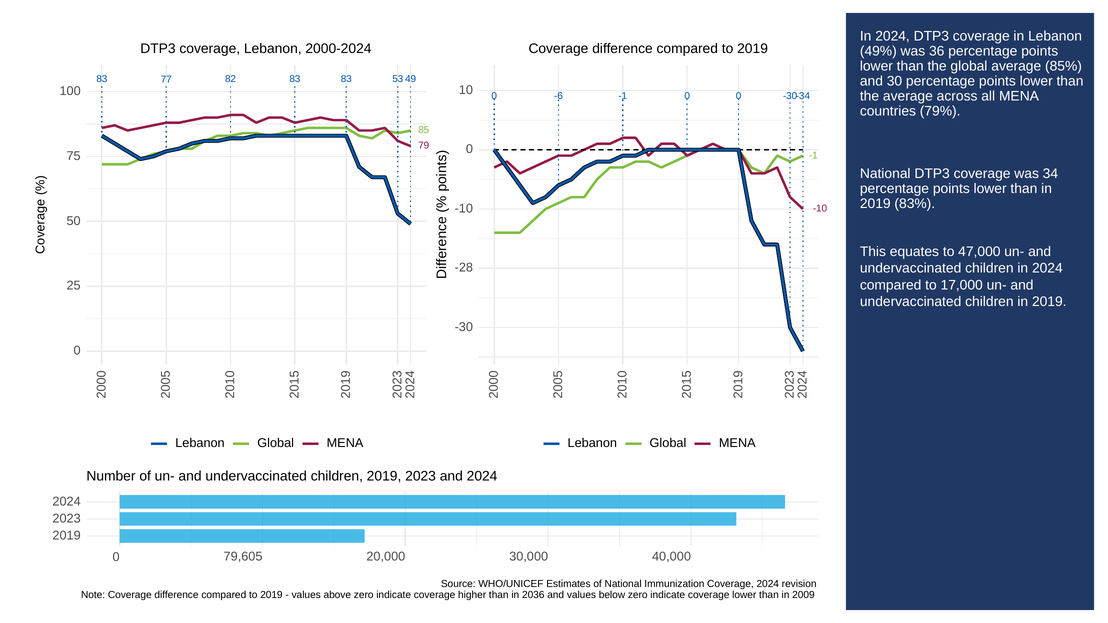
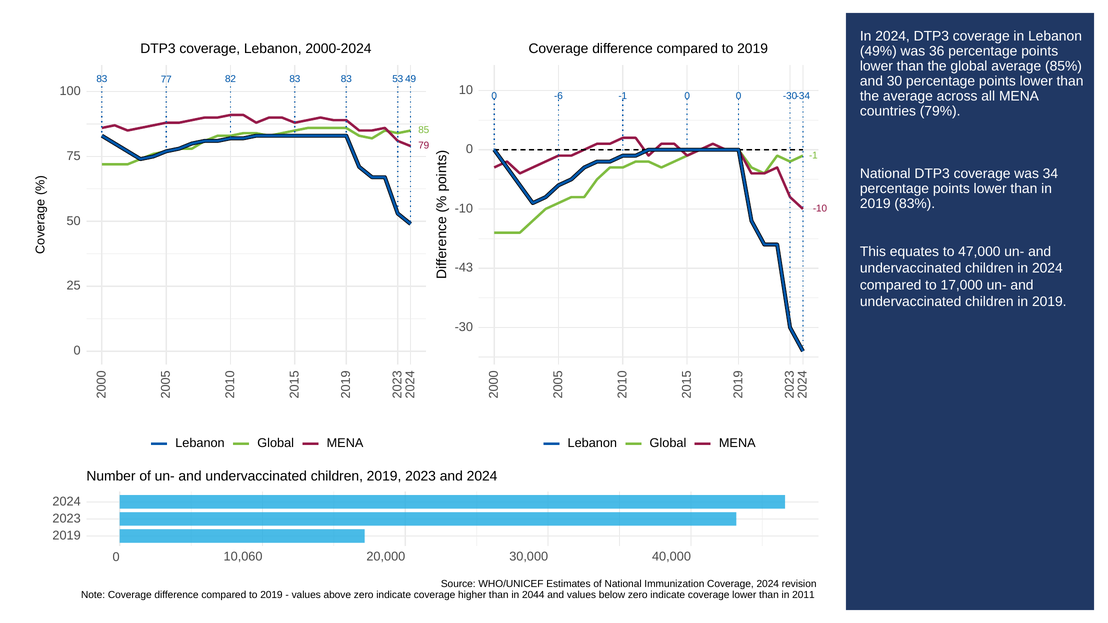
-28: -28 -> -43 (464, 268)
79,605: 79,605 -> 10,060 (243, 557)
2036: 2036 -> 2044 (533, 595)
2009: 2009 -> 2011 (803, 595)
